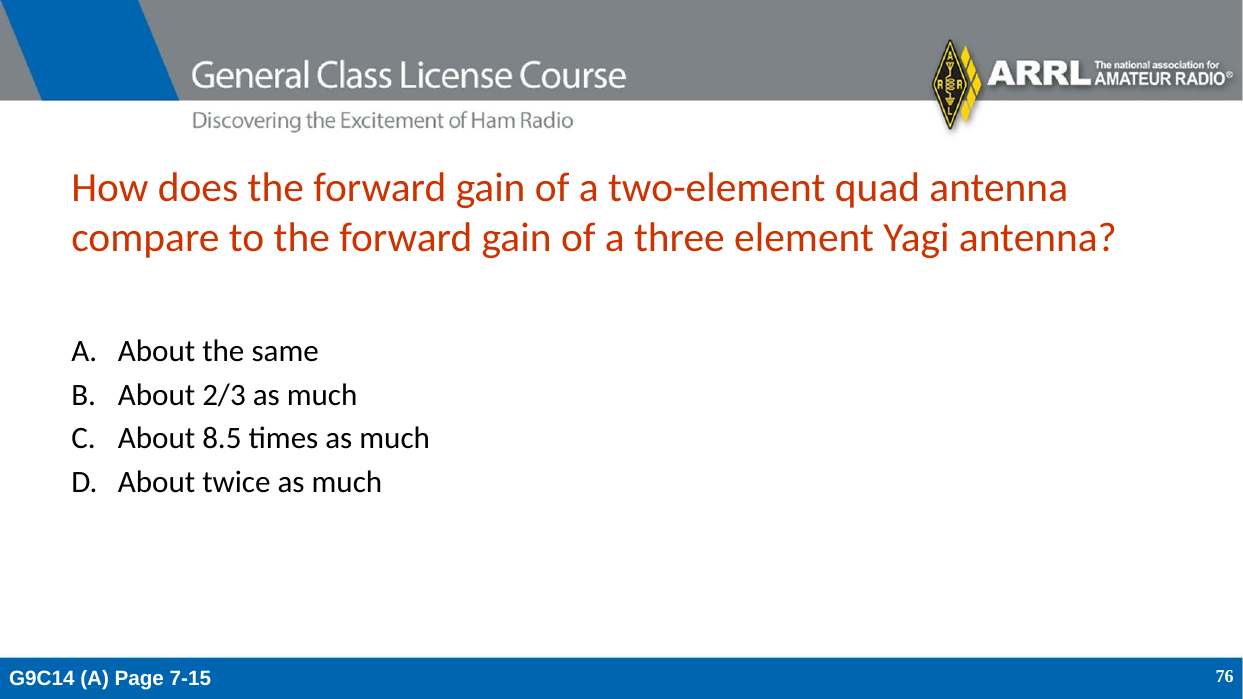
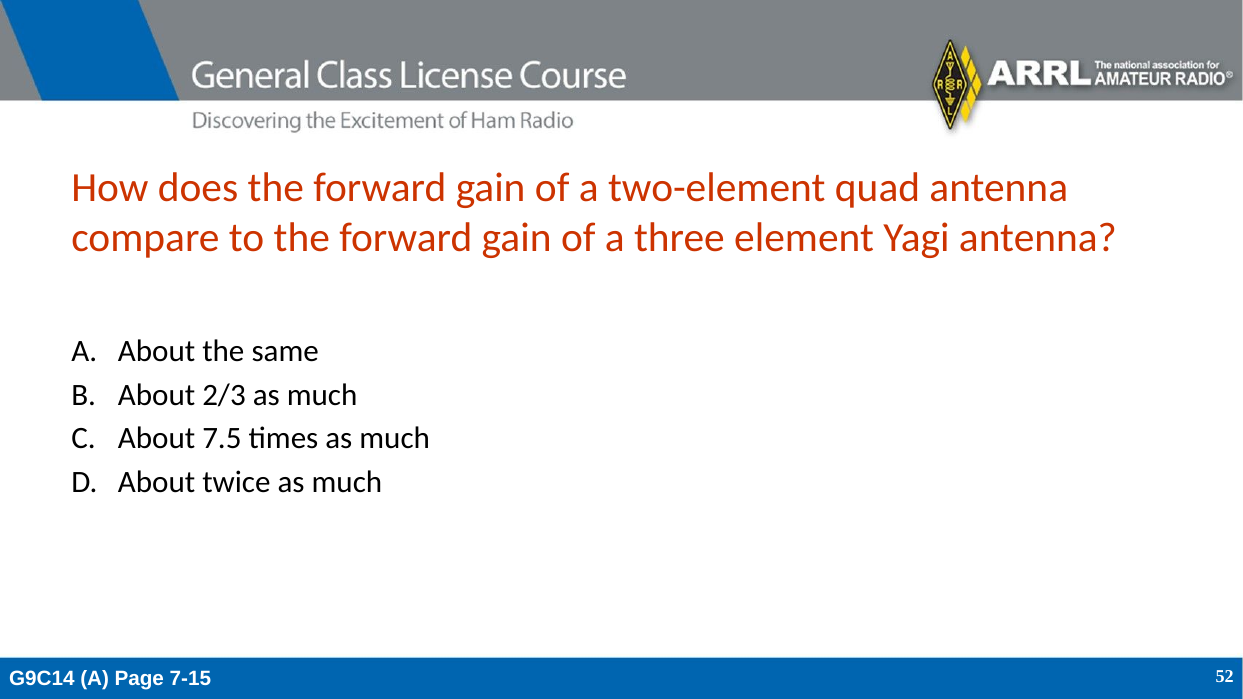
8.5: 8.5 -> 7.5 (222, 439)
76: 76 -> 52 (1225, 677)
